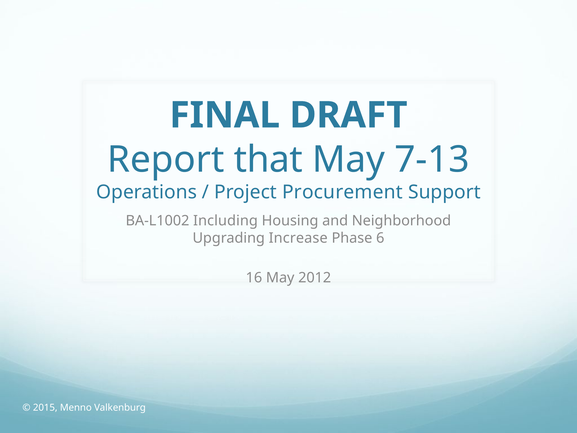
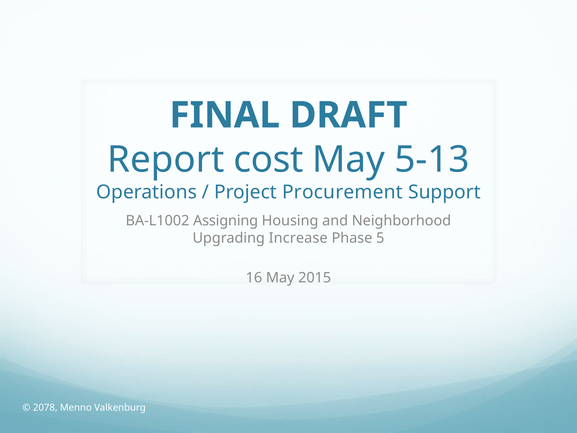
that: that -> cost (268, 159)
7-13: 7-13 -> 5-13 (432, 159)
Including: Including -> Assigning (226, 221)
6: 6 -> 5 (380, 238)
2012: 2012 -> 2015 (315, 277)
2015: 2015 -> 2078 (45, 407)
